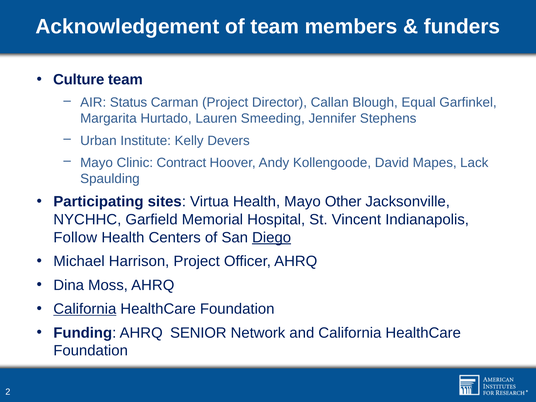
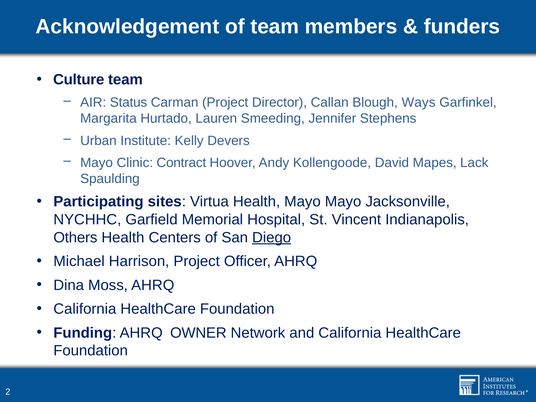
Equal: Equal -> Ways (419, 102)
Mayo Other: Other -> Mayo (343, 202)
Follow: Follow -> Others (75, 237)
California underline: present -> none (85, 309)
SENIOR: SENIOR -> OWNER (198, 333)
